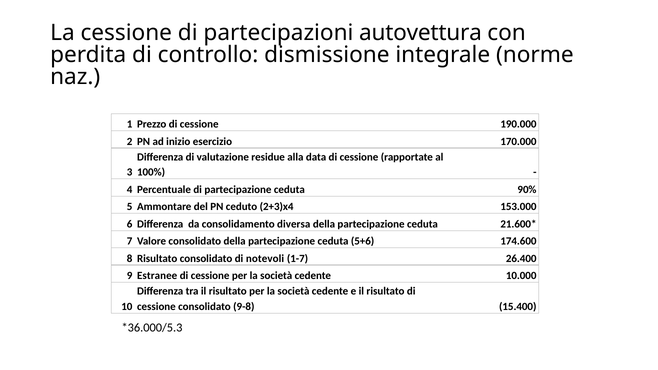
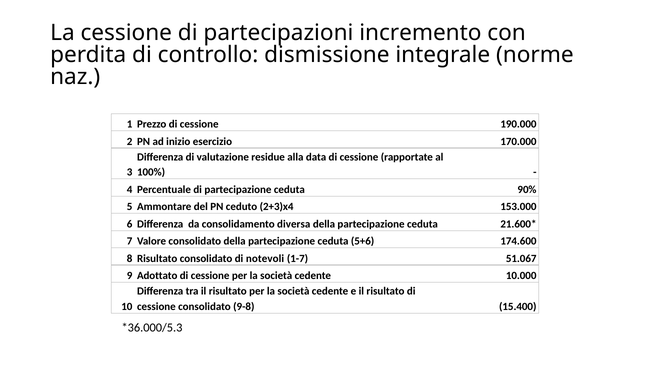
autovettura: autovettura -> incremento (420, 33)
26.400: 26.400 -> 51.067 (521, 259)
Estranee: Estranee -> Adottato (157, 276)
